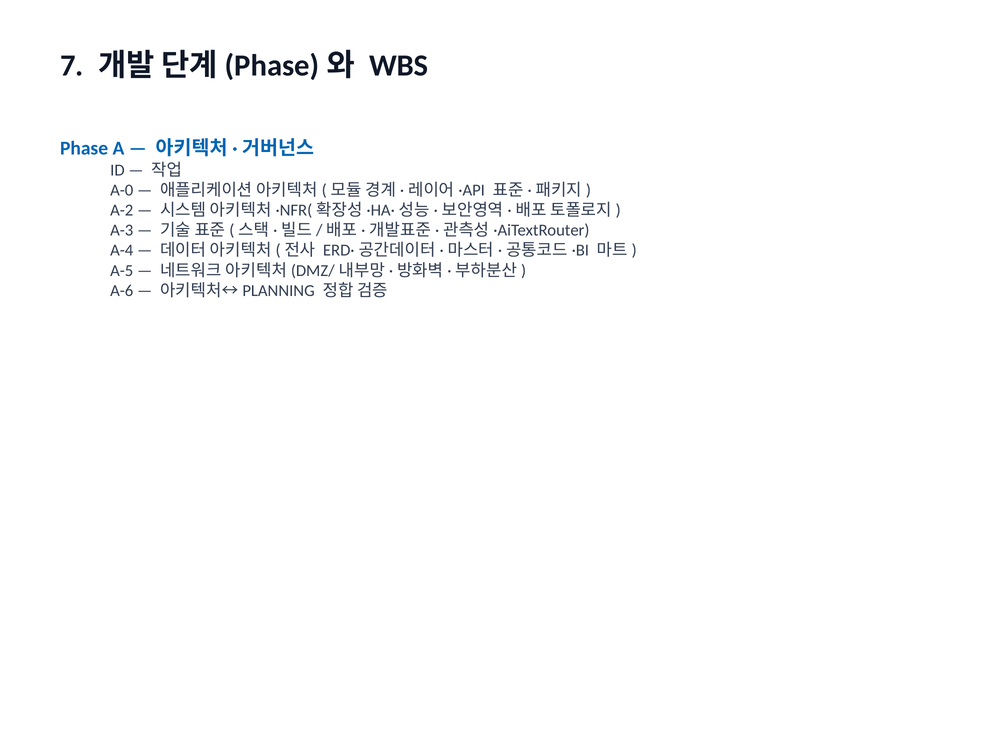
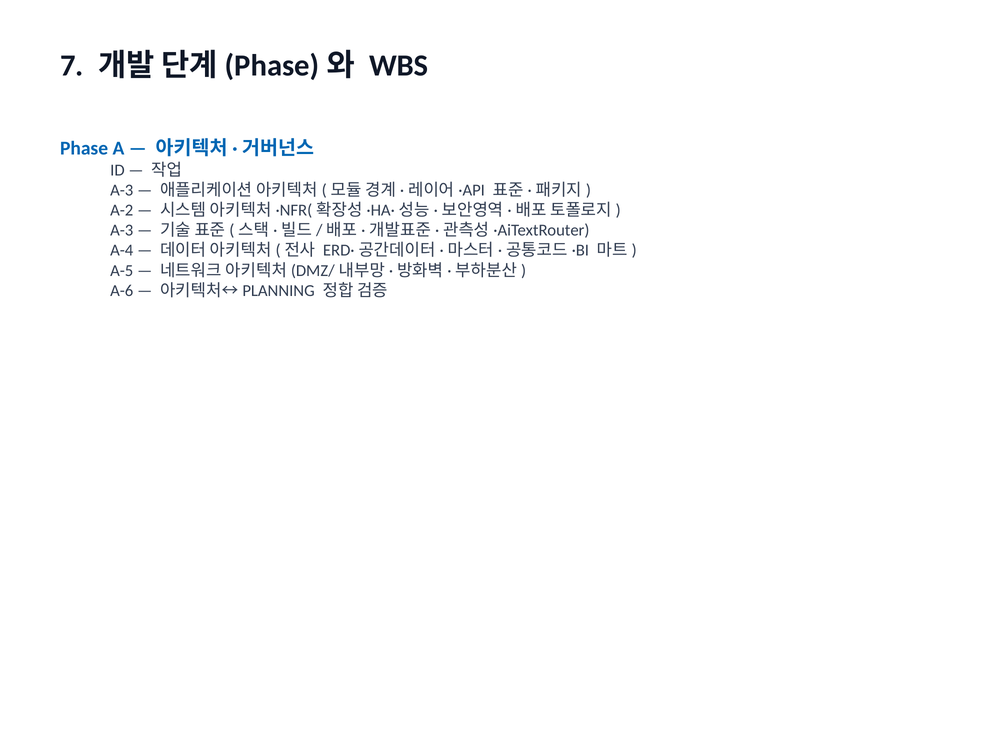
A-0: A-0 -> A-3 (122, 190)
